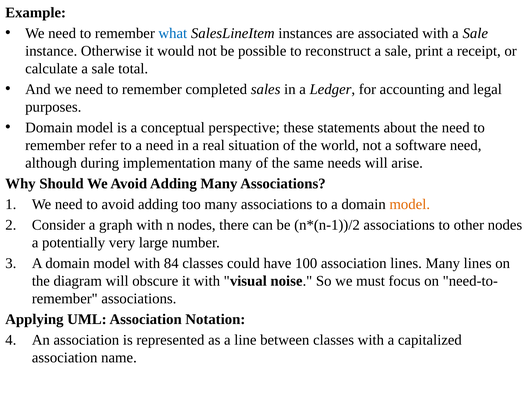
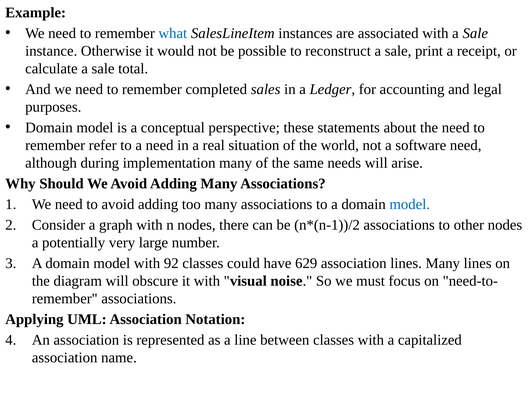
model colour: orange -> blue (410, 204)
84: 84 -> 92 (171, 263)
100: 100 -> 629 (306, 263)
